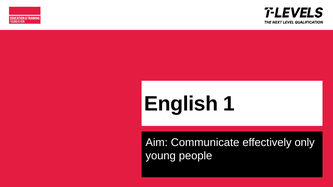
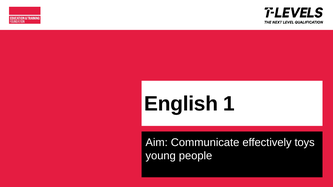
only: only -> toys (305, 143)
